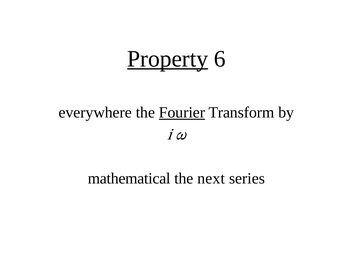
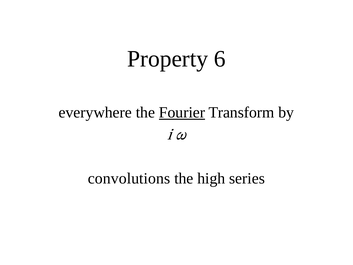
Property underline: present -> none (168, 59)
mathematical: mathematical -> convolutions (129, 178)
next: next -> high (211, 178)
